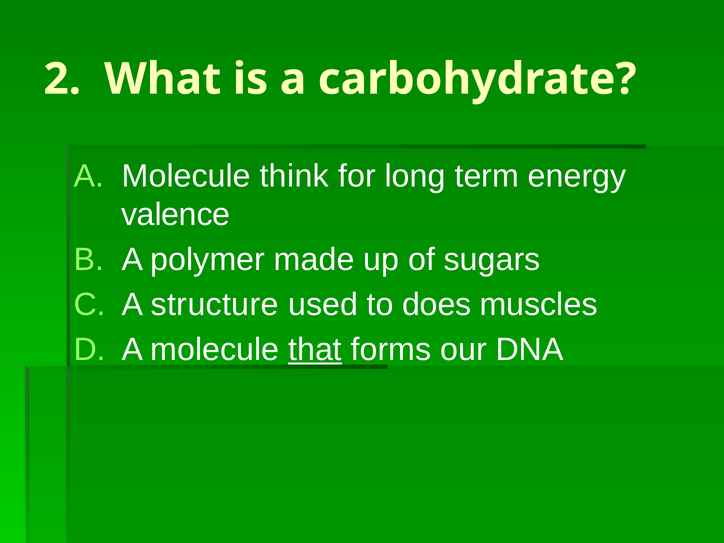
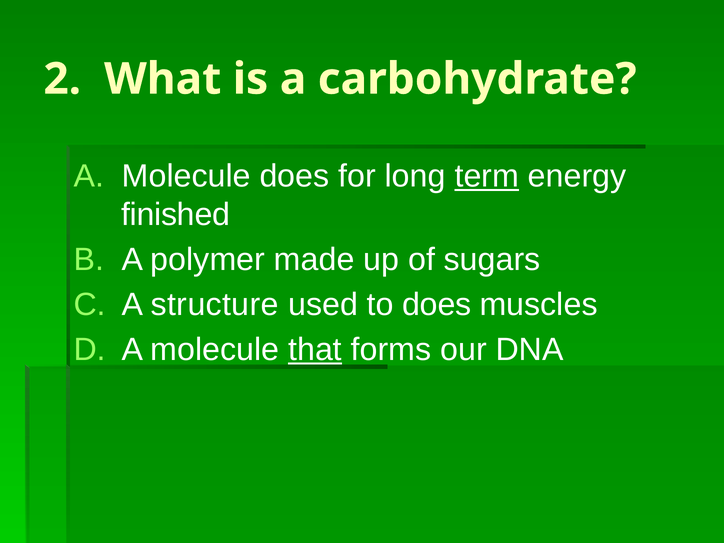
Molecule think: think -> does (294, 176)
term underline: none -> present (487, 176)
valence: valence -> finished (176, 215)
